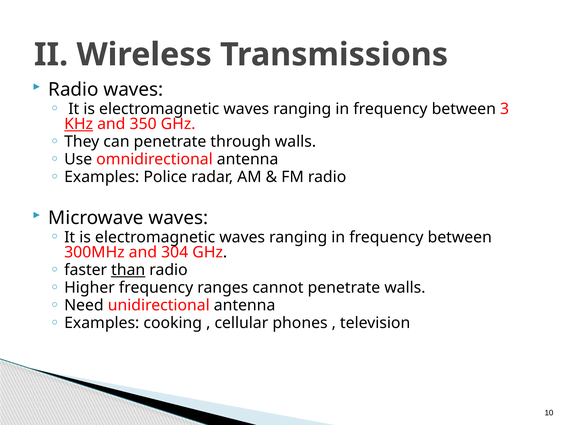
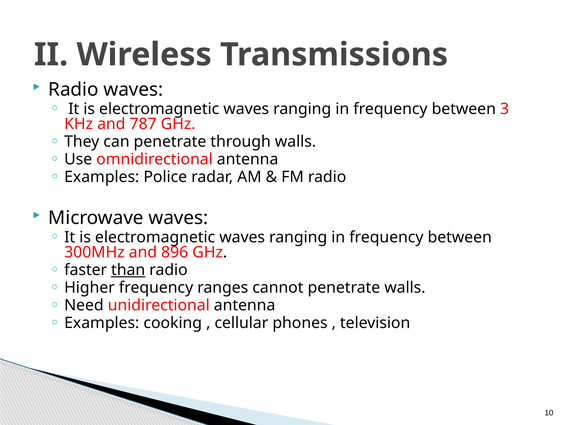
KHz underline: present -> none (79, 124)
350: 350 -> 787 (143, 124)
304: 304 -> 896 (175, 253)
